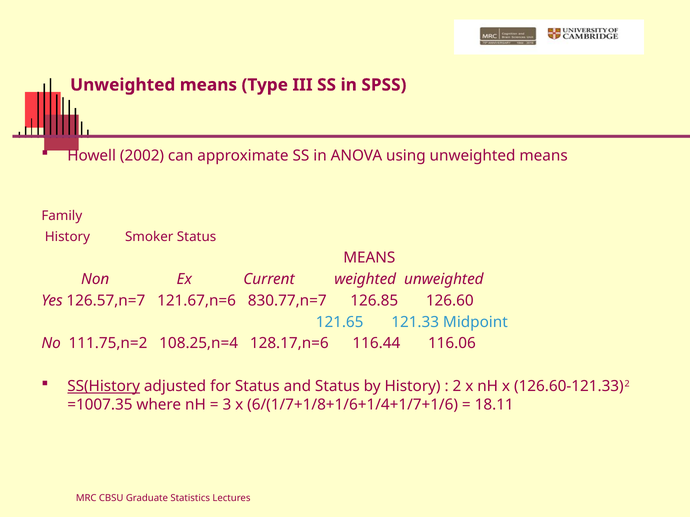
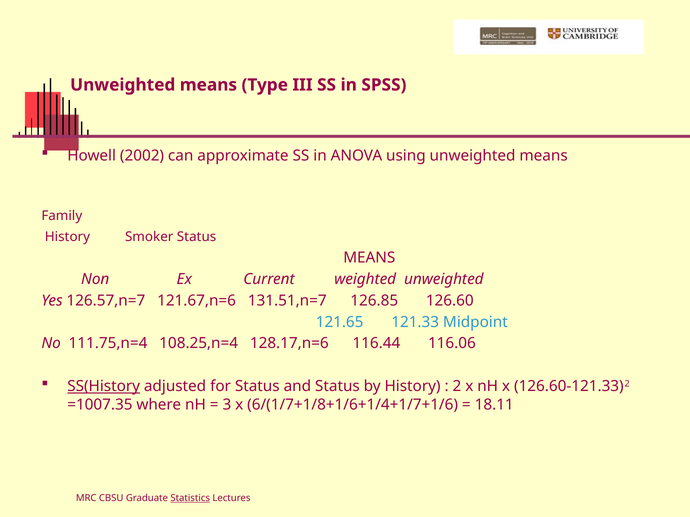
830.77,n=7: 830.77,n=7 -> 131.51,n=7 (287, 301)
111.75,n=2: 111.75,n=2 -> 111.75,n=4 (108, 344)
Statistics underline: none -> present (190, 499)
